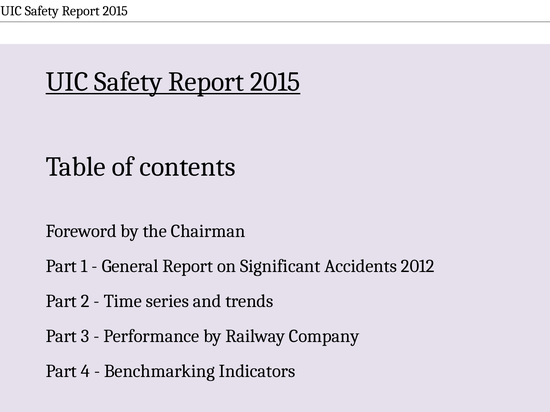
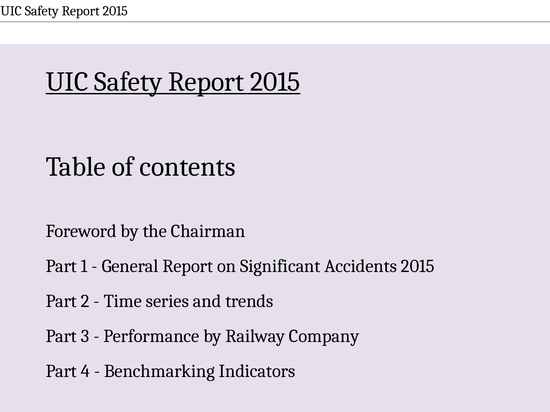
Accidents 2012: 2012 -> 2015 (418, 267)
